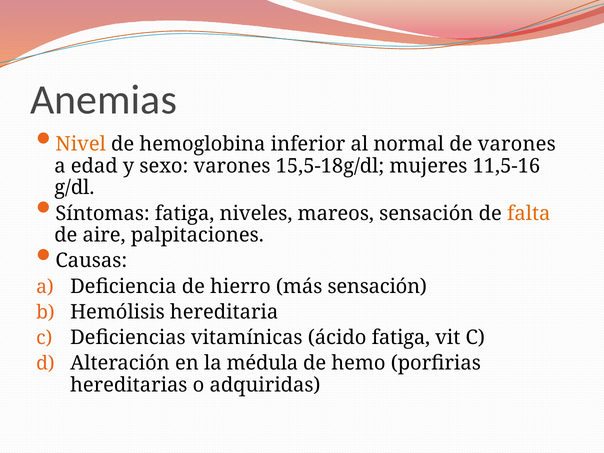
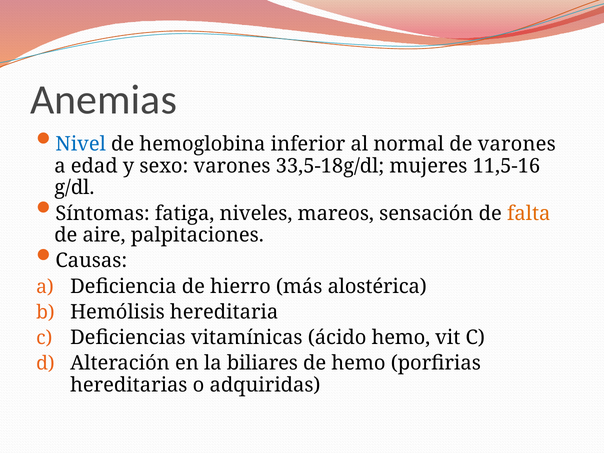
Nivel colour: orange -> blue (81, 144)
15,5-18g/dl: 15,5-18g/dl -> 33,5-18g/dl (330, 166)
más sensación: sensación -> alostérica (377, 286)
ácido fatiga: fatiga -> hemo (401, 338)
médula: médula -> biliares (262, 363)
